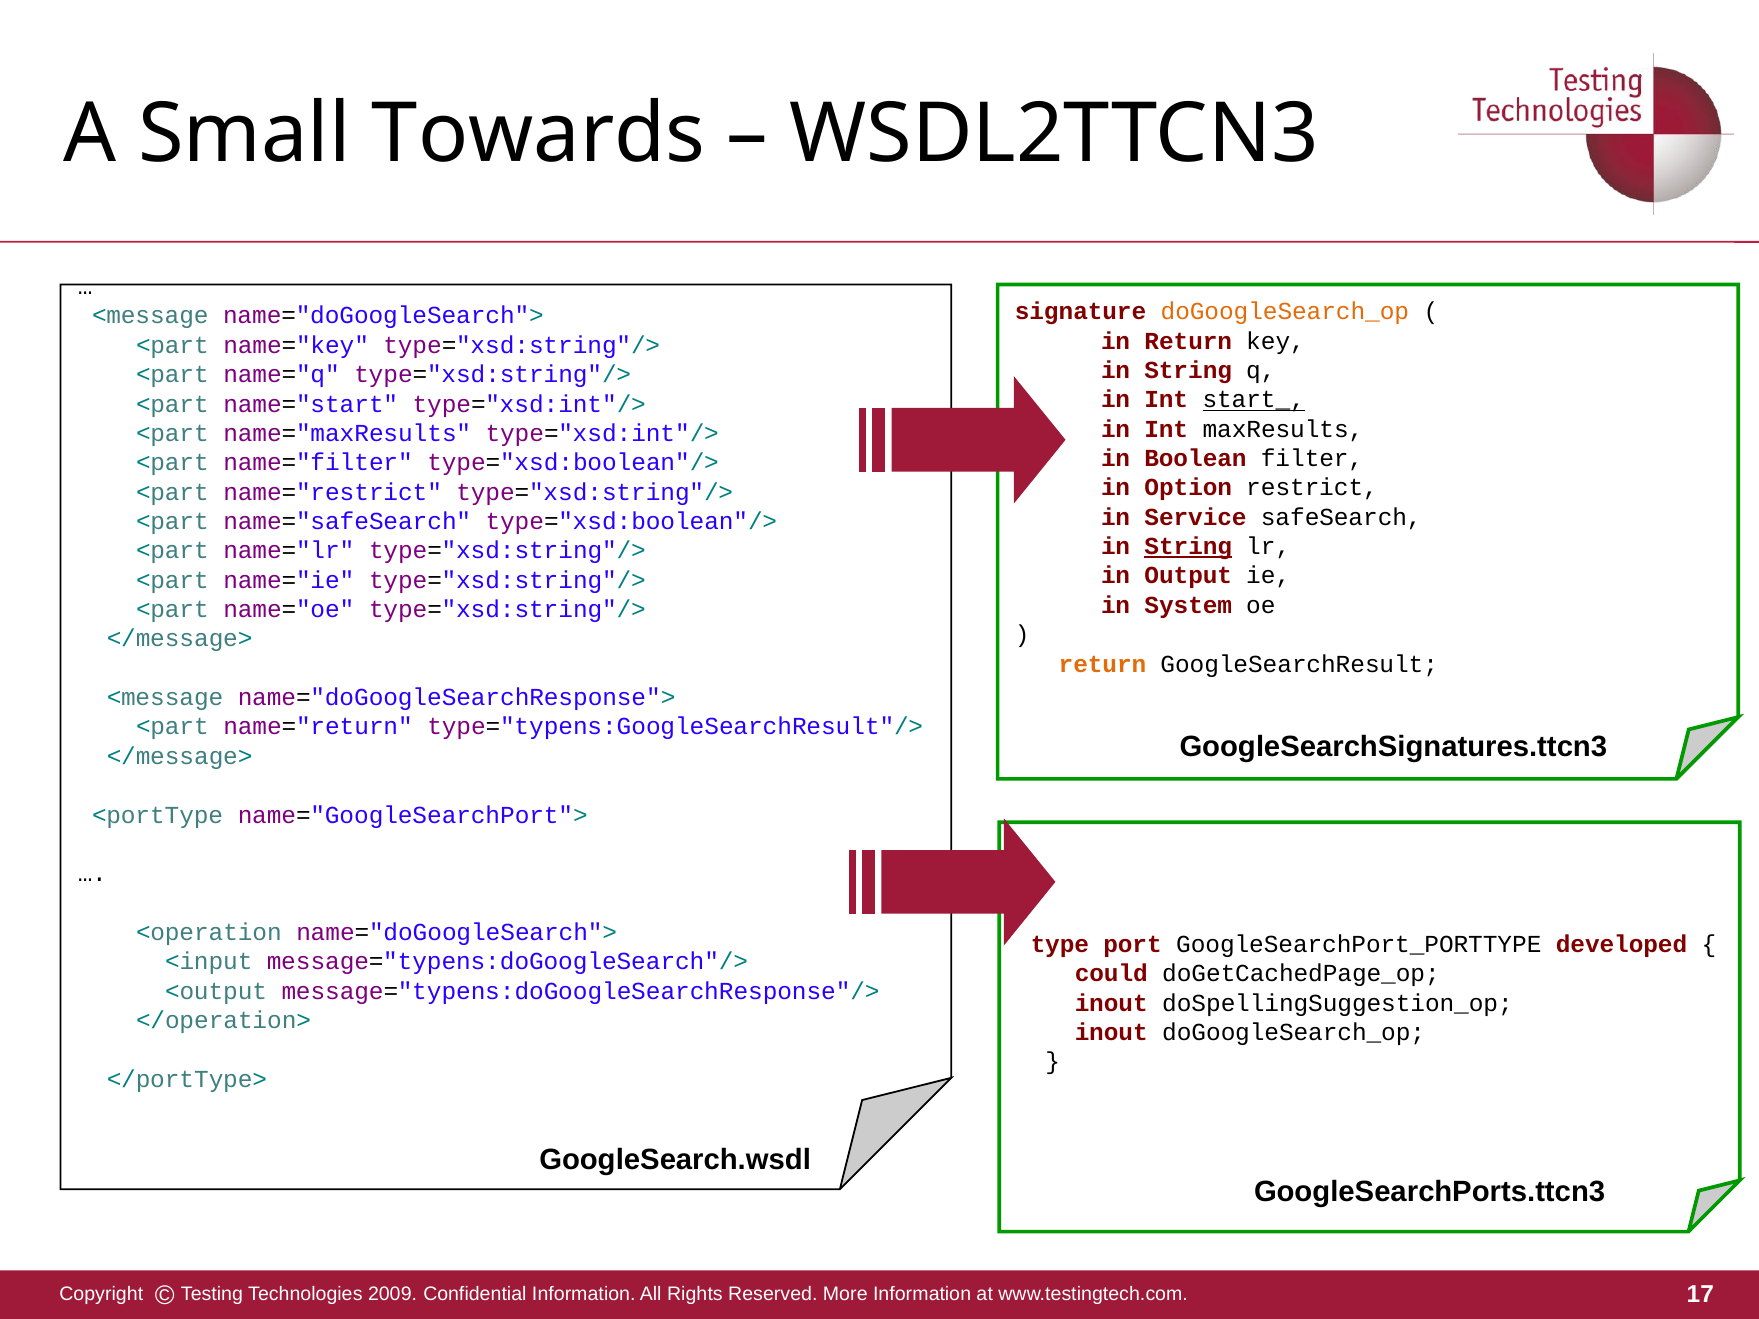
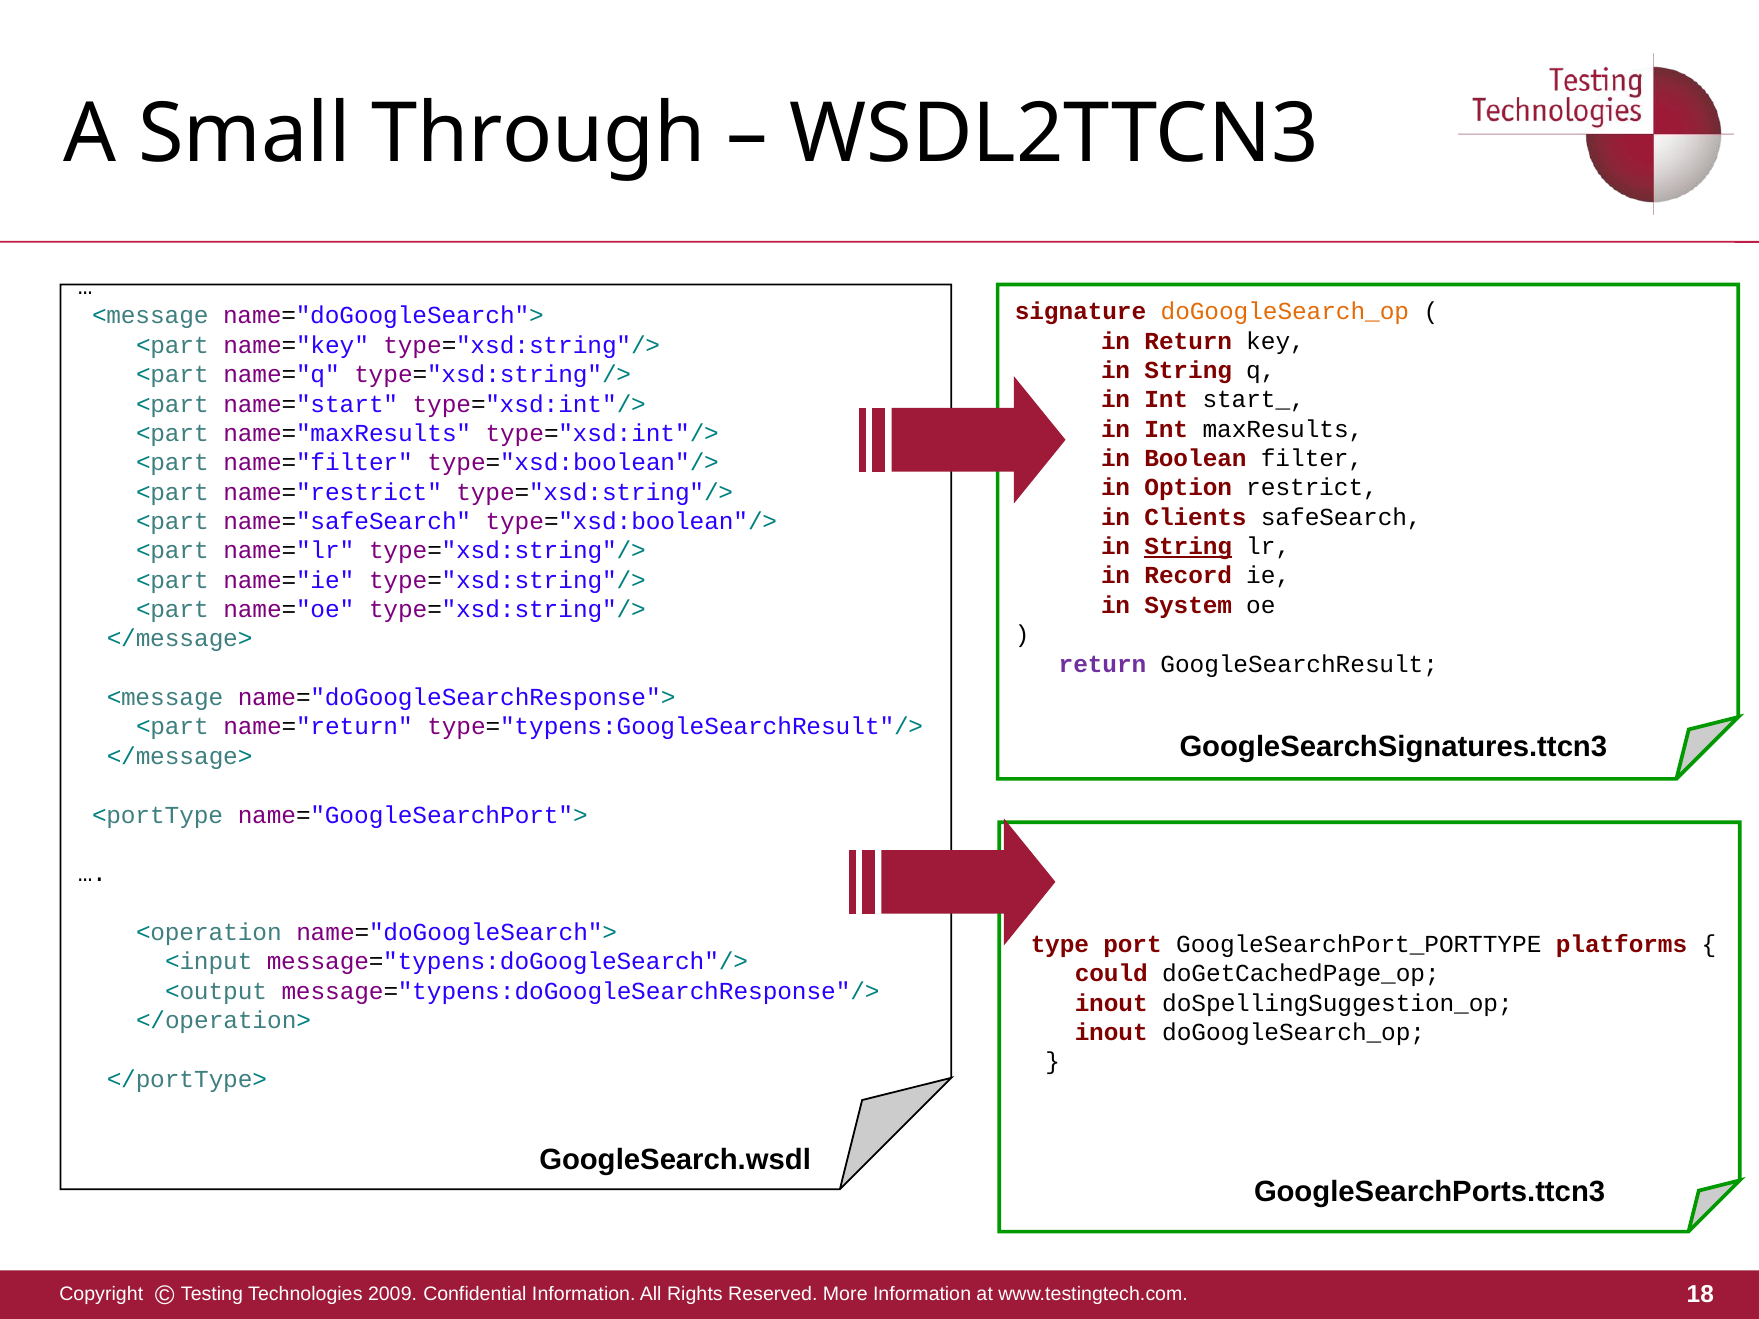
Towards: Towards -> Through (539, 134)
start_ underline: present -> none (1254, 400)
Service: Service -> Clients (1196, 517)
Output: Output -> Record (1188, 576)
return colour: orange -> purple (1103, 664)
developed: developed -> platforms (1622, 944)
17: 17 -> 18 (1700, 1294)
